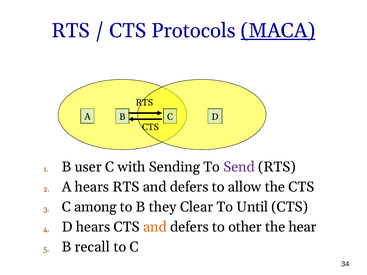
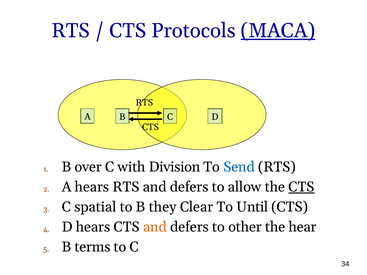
user: user -> over (88, 167)
Sending: Sending -> Division (175, 167)
Send colour: purple -> blue (239, 167)
CTS underline: none -> present (301, 187)
among: among -> spatial (95, 207)
recall: recall -> terms (92, 247)
